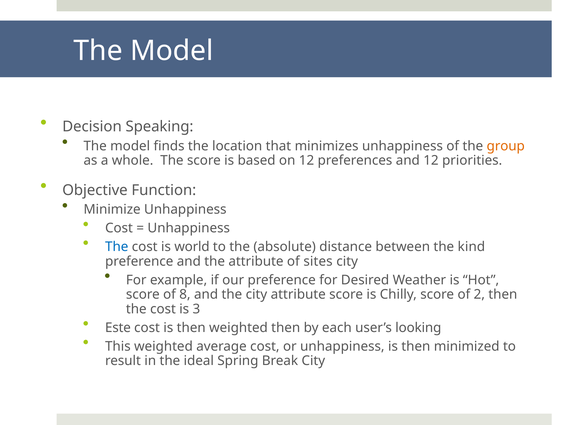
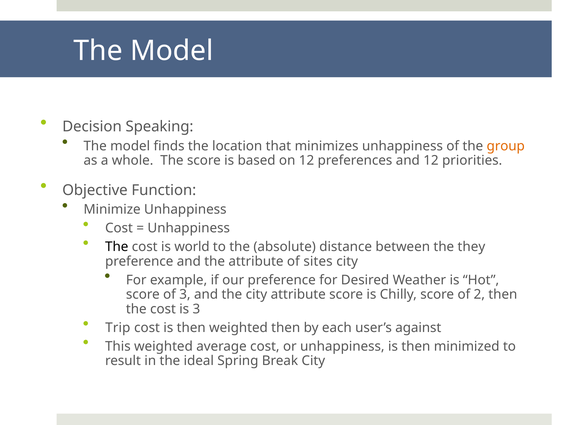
The colour: blue -> black (117, 247)
kind: kind -> they (471, 247)
of 8: 8 -> 3 (185, 294)
Este: Este -> Trip (118, 327)
looking: looking -> against (418, 327)
